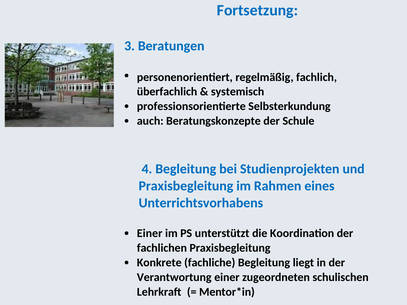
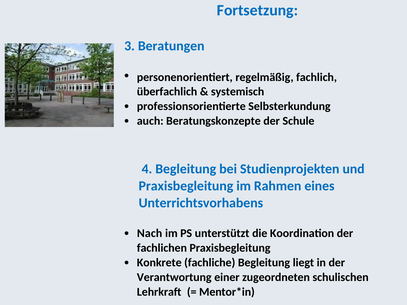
Einer: Einer -> Nach (150, 233)
